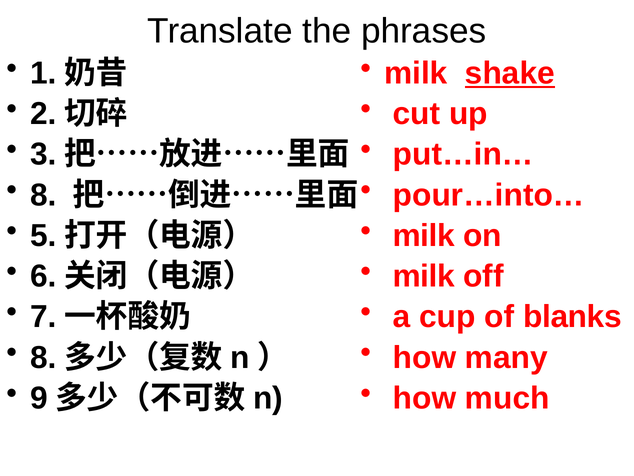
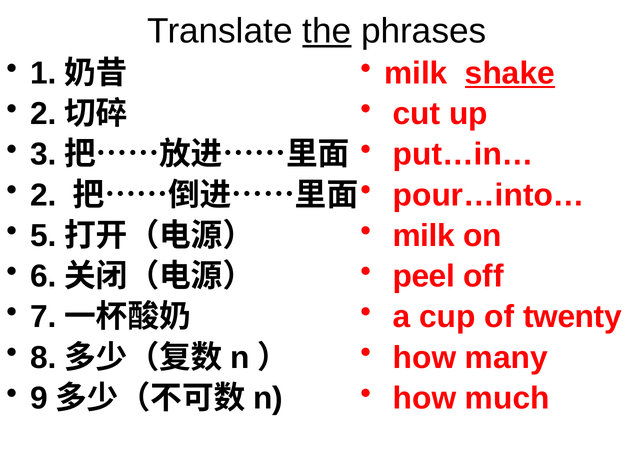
the underline: none -> present (327, 31)
8: 8 -> 2 (43, 195)
milk: milk -> peel (424, 276)
blanks: blanks -> twenty (572, 317)
